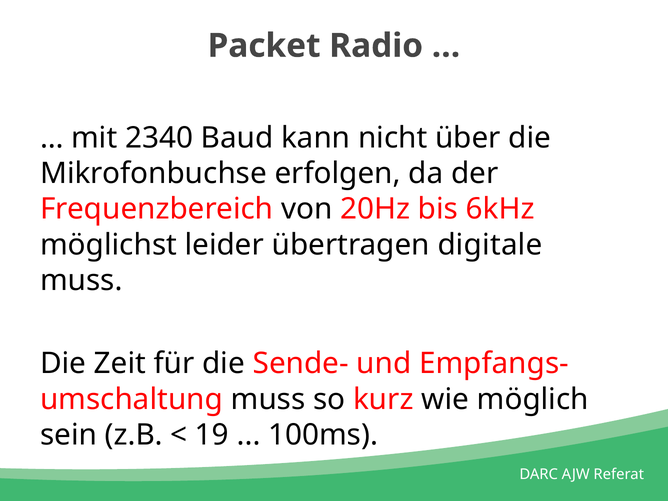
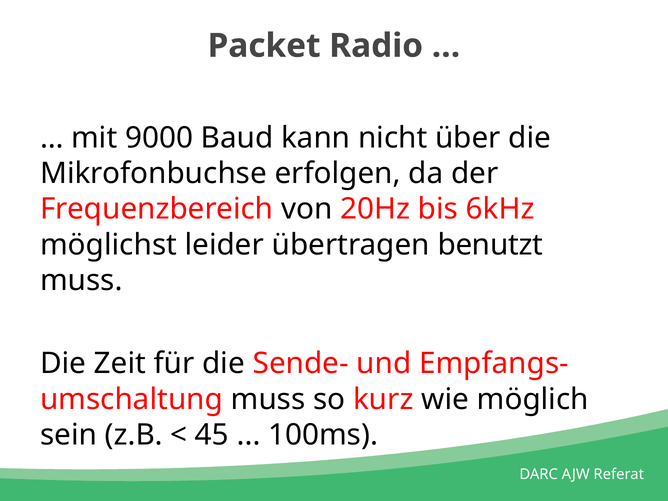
2340: 2340 -> 9000 (159, 138)
digitale: digitale -> benutzt (490, 245)
19: 19 -> 45 (212, 435)
